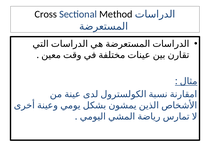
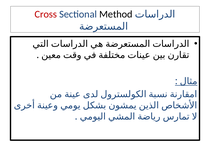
Cross colour: black -> red (46, 14)
